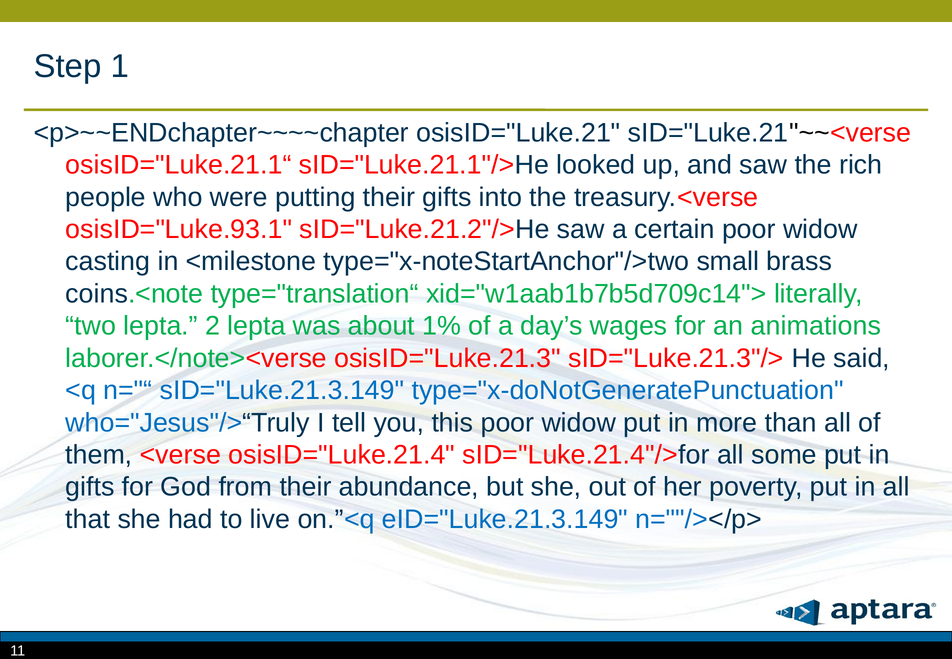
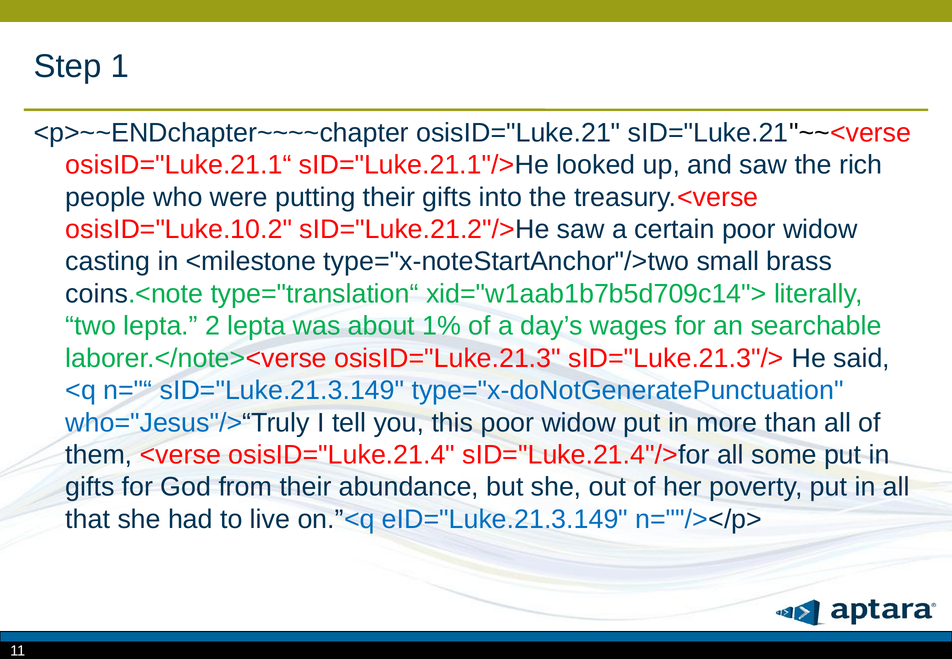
osisID="Luke.93.1: osisID="Luke.93.1 -> osisID="Luke.10.2 (179, 229)
animations: animations -> searchable (816, 326)
